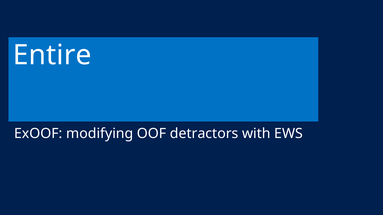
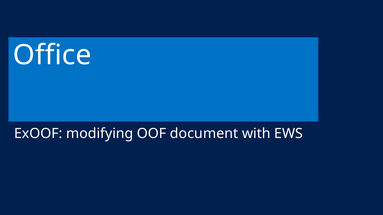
Entire: Entire -> Office (52, 55)
detractors: detractors -> document (204, 134)
